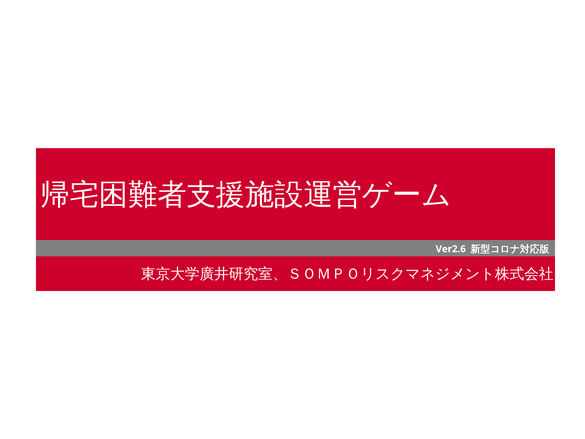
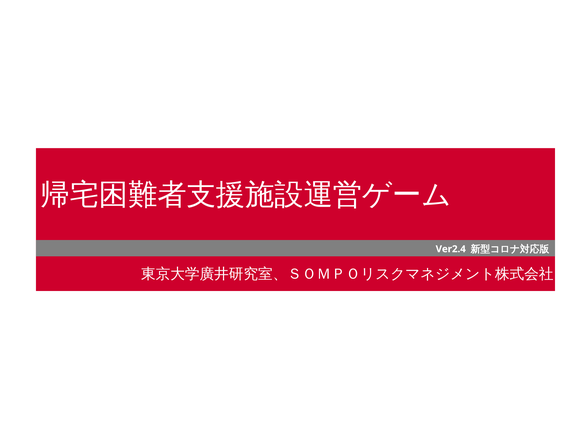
Ver2.6: Ver2.6 -> Ver2.4 (451, 249)
